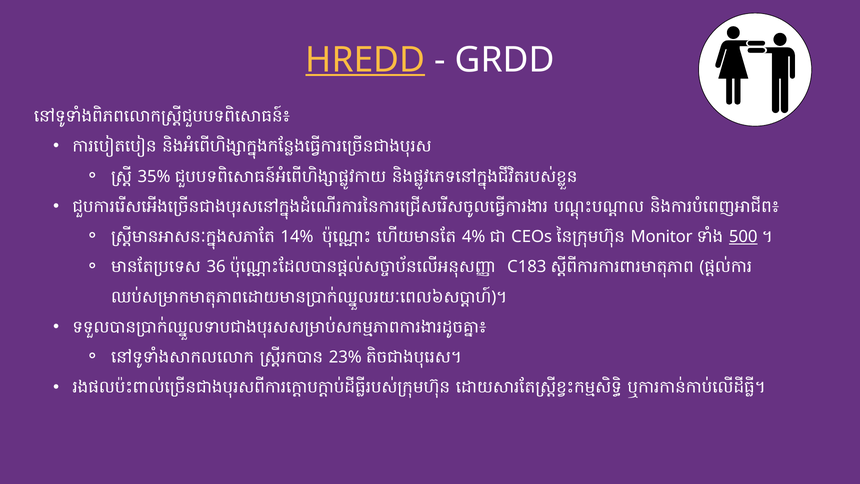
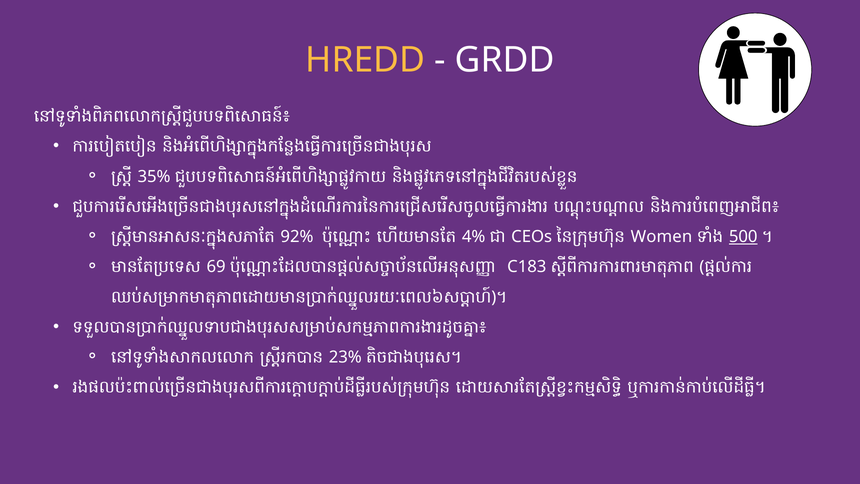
HREDD underline: present -> none (365, 60)
14%: 14% -> 92% (297, 237)
Monitor: Monitor -> Women (661, 237)
36: 36 -> 69 (216, 267)
